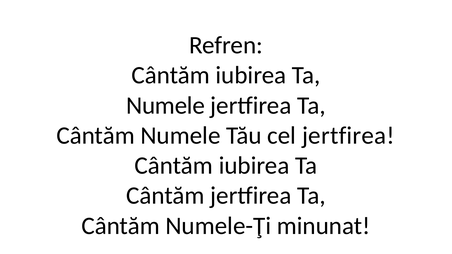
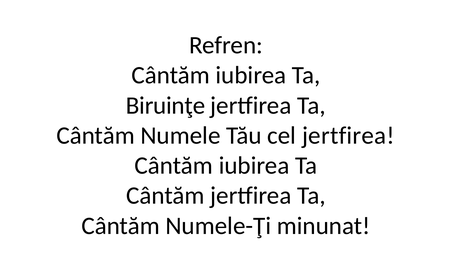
Numele: Numele -> Biruinţe (166, 106)
